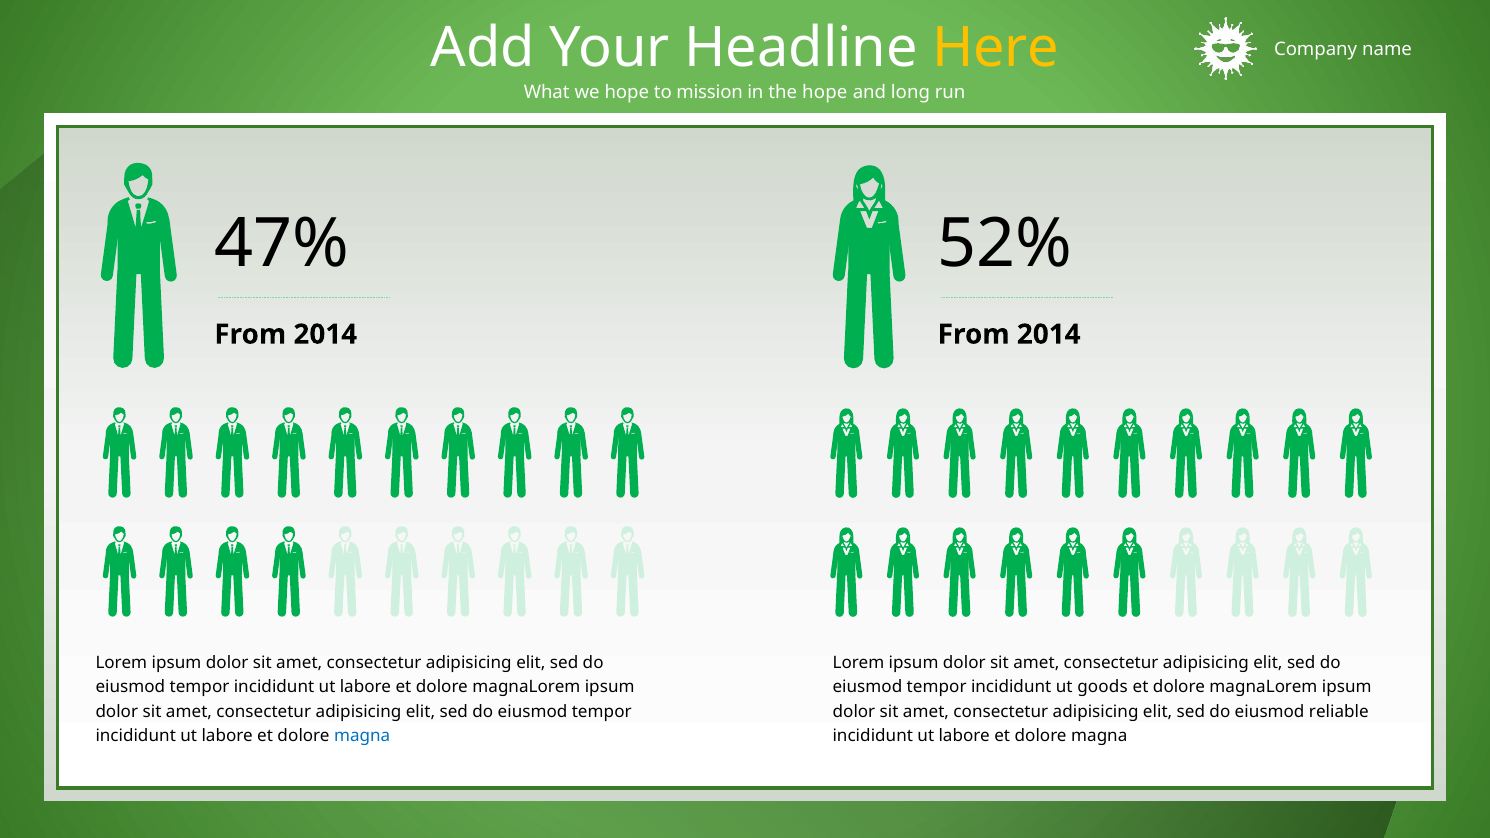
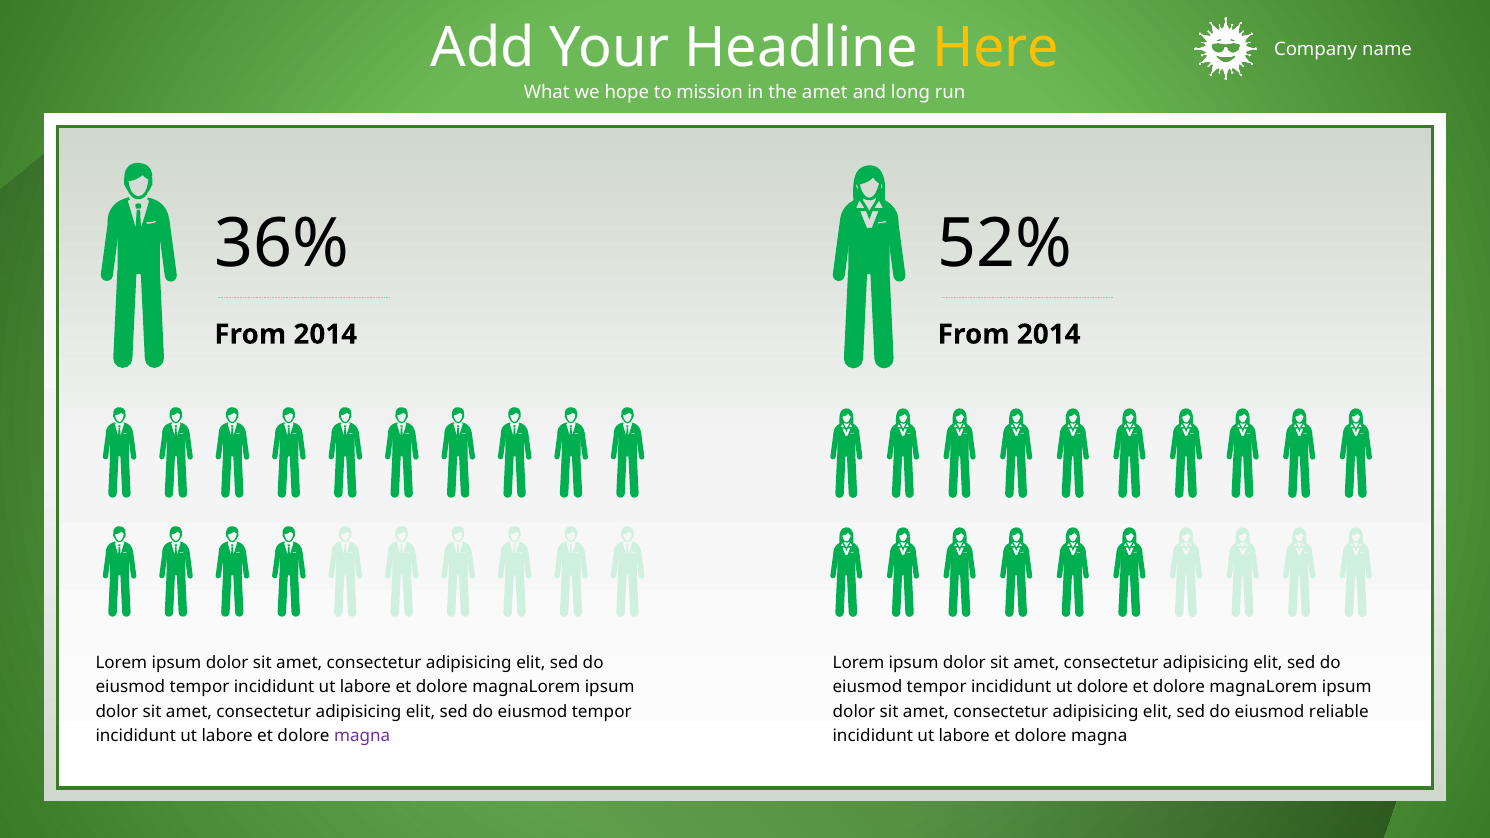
the hope: hope -> amet (825, 92)
47%: 47% -> 36% (282, 244)
ut goods: goods -> dolore (1103, 687)
magna colour: blue -> purple (362, 736)
